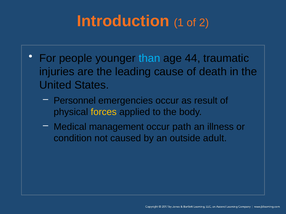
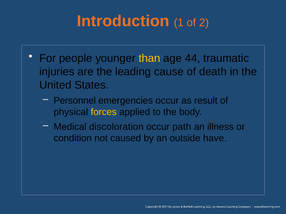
than colour: light blue -> yellow (149, 58)
management: management -> discoloration (116, 127)
adult: adult -> have (215, 138)
